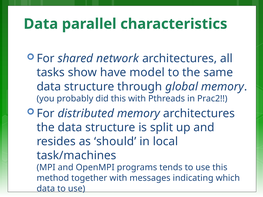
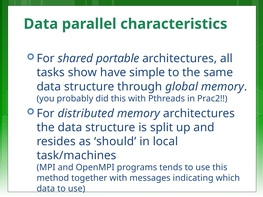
network: network -> portable (118, 59)
model: model -> simple (147, 73)
